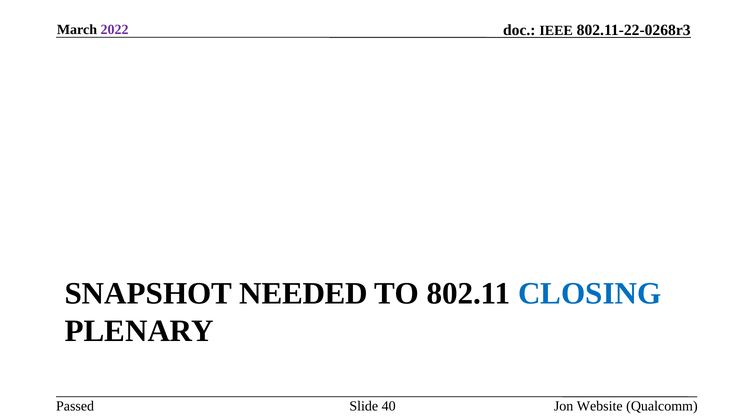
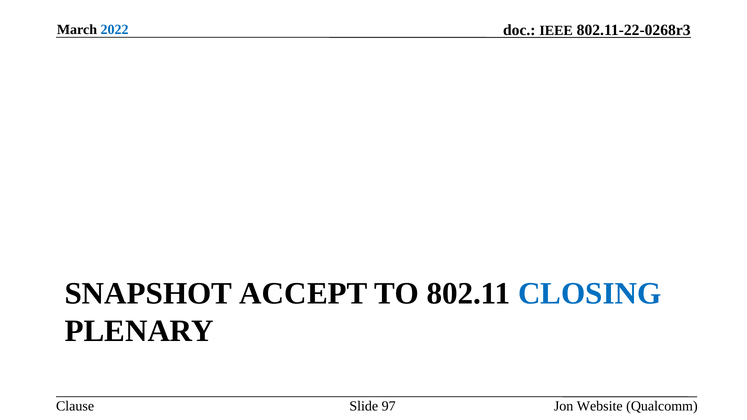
2022 colour: purple -> blue (115, 30)
NEEDED: NEEDED -> ACCEPT (304, 294)
Passed: Passed -> Clause (75, 406)
40: 40 -> 97 (389, 406)
